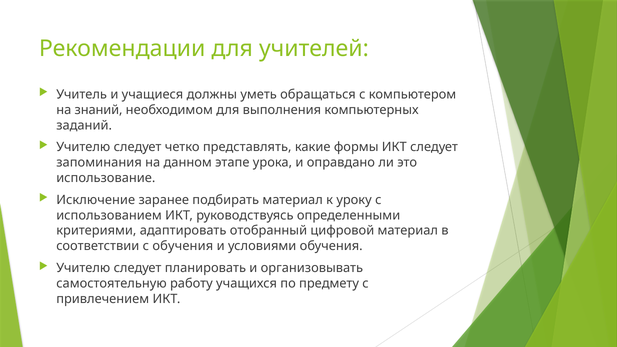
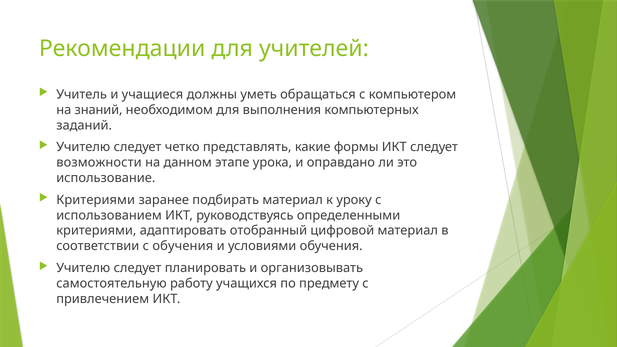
запоминания: запоминания -> возможности (99, 163)
Исключение: Исключение -> Критериями (96, 200)
